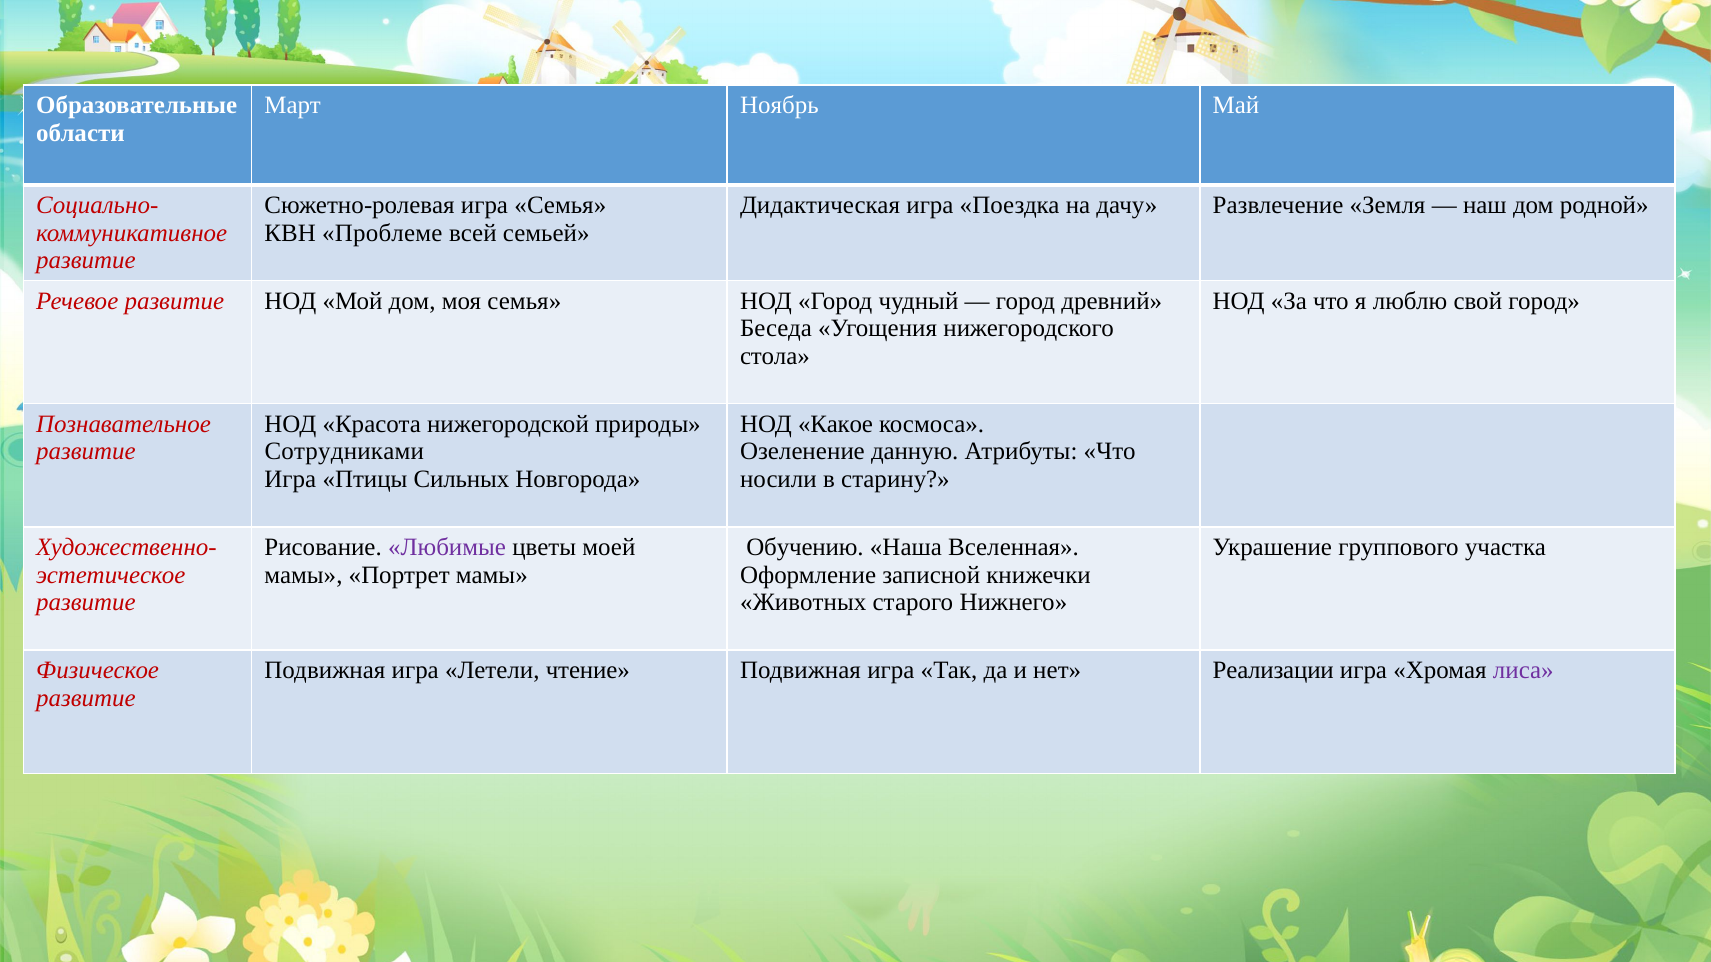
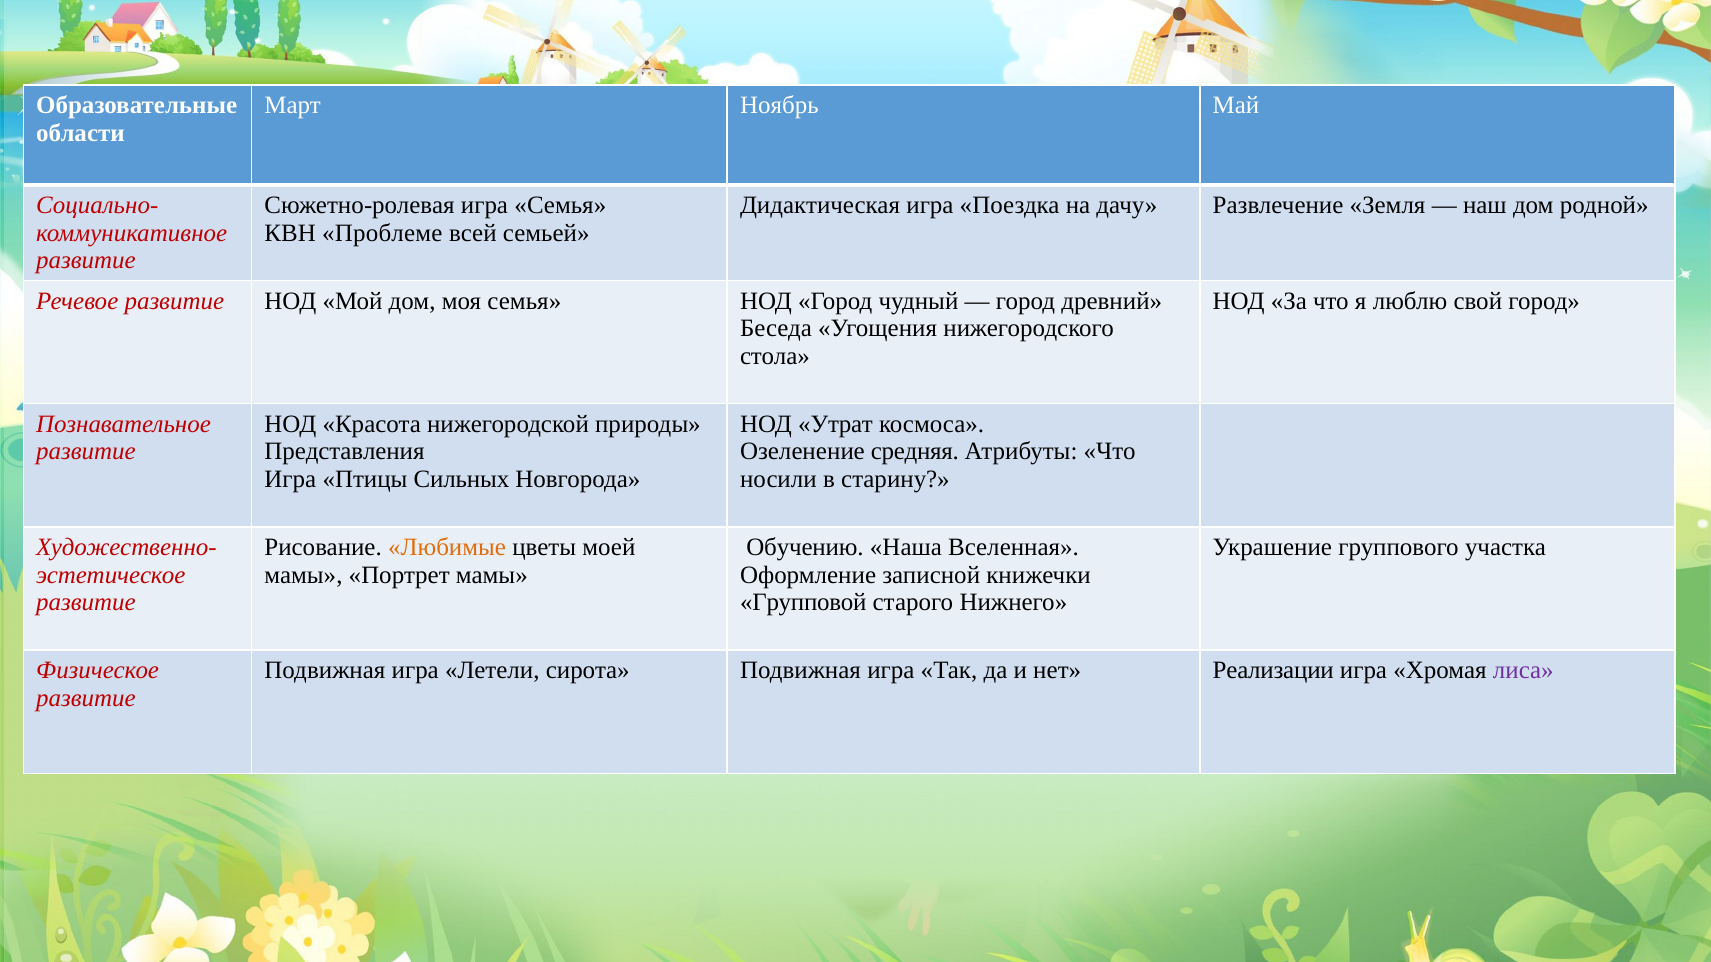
Какое: Какое -> Утрат (836, 424)
Сотрудниками: Сотрудниками -> Представления (344, 452)
данную: данную -> средняя (915, 452)
Любимые colour: purple -> orange (447, 547)
Животных: Животных -> Групповой (803, 603)
чтение: чтение -> сирота (588, 671)
